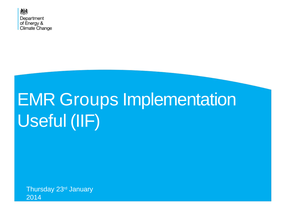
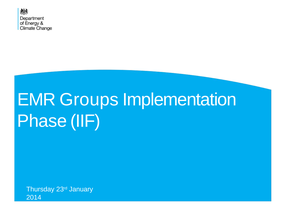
Useful: Useful -> Phase (42, 121)
